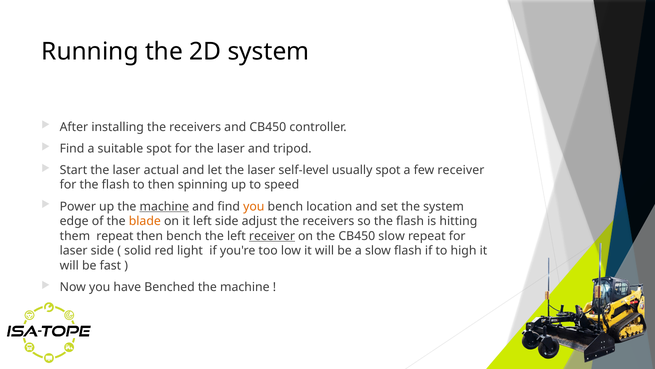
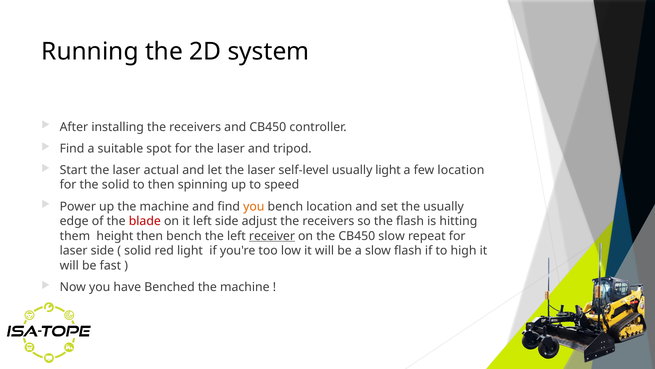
usually spot: spot -> light (388, 170)
few receiver: receiver -> location (461, 170)
for the flash: flash -> solid (116, 185)
machine underline: present -> none (164, 206)
the system: system -> usually (444, 206)
blade colour: orange -> red (145, 221)
them repeat: repeat -> height (115, 236)
